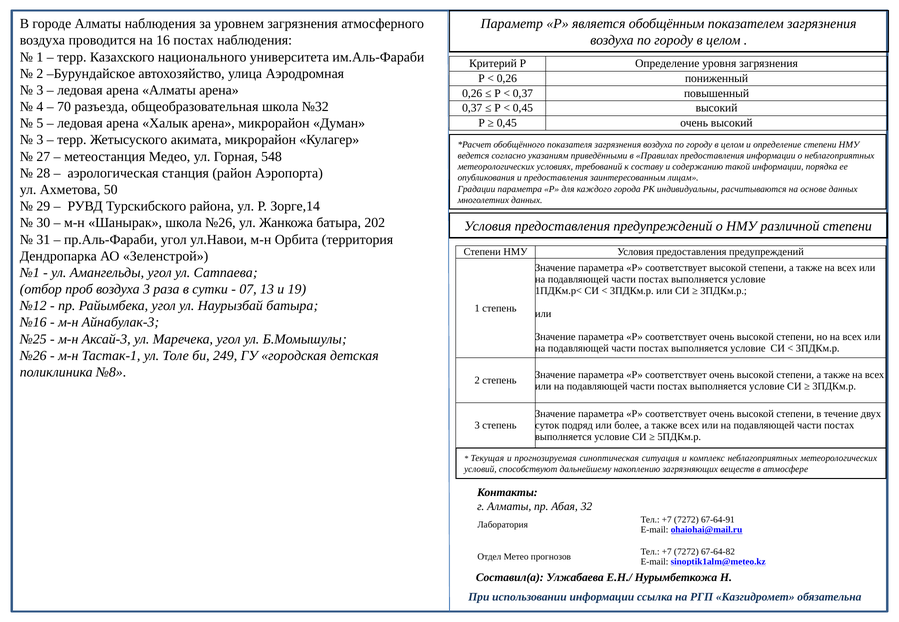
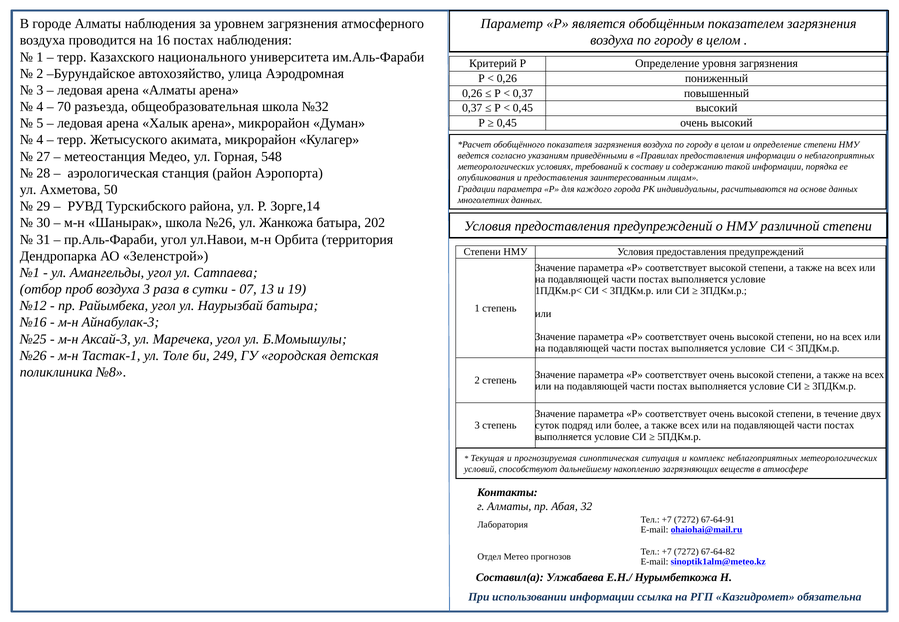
3: 3 -> 4 (40, 140)
